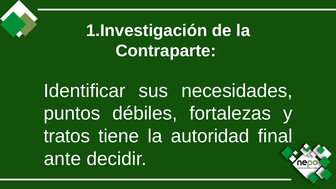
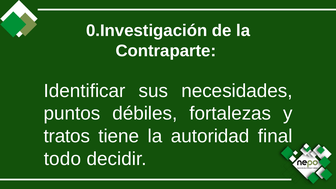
1.Investigación: 1.Investigación -> 0.Investigación (147, 31)
ante: ante -> todo (62, 159)
